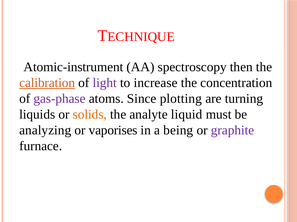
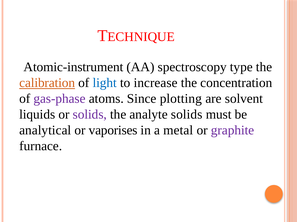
then: then -> type (241, 67)
light colour: purple -> blue (105, 83)
turning: turning -> solvent (244, 99)
solids colour: orange -> purple (90, 115)
analyte liquid: liquid -> solids (187, 115)
analyzing: analyzing -> analytical (45, 131)
being: being -> metal (178, 131)
